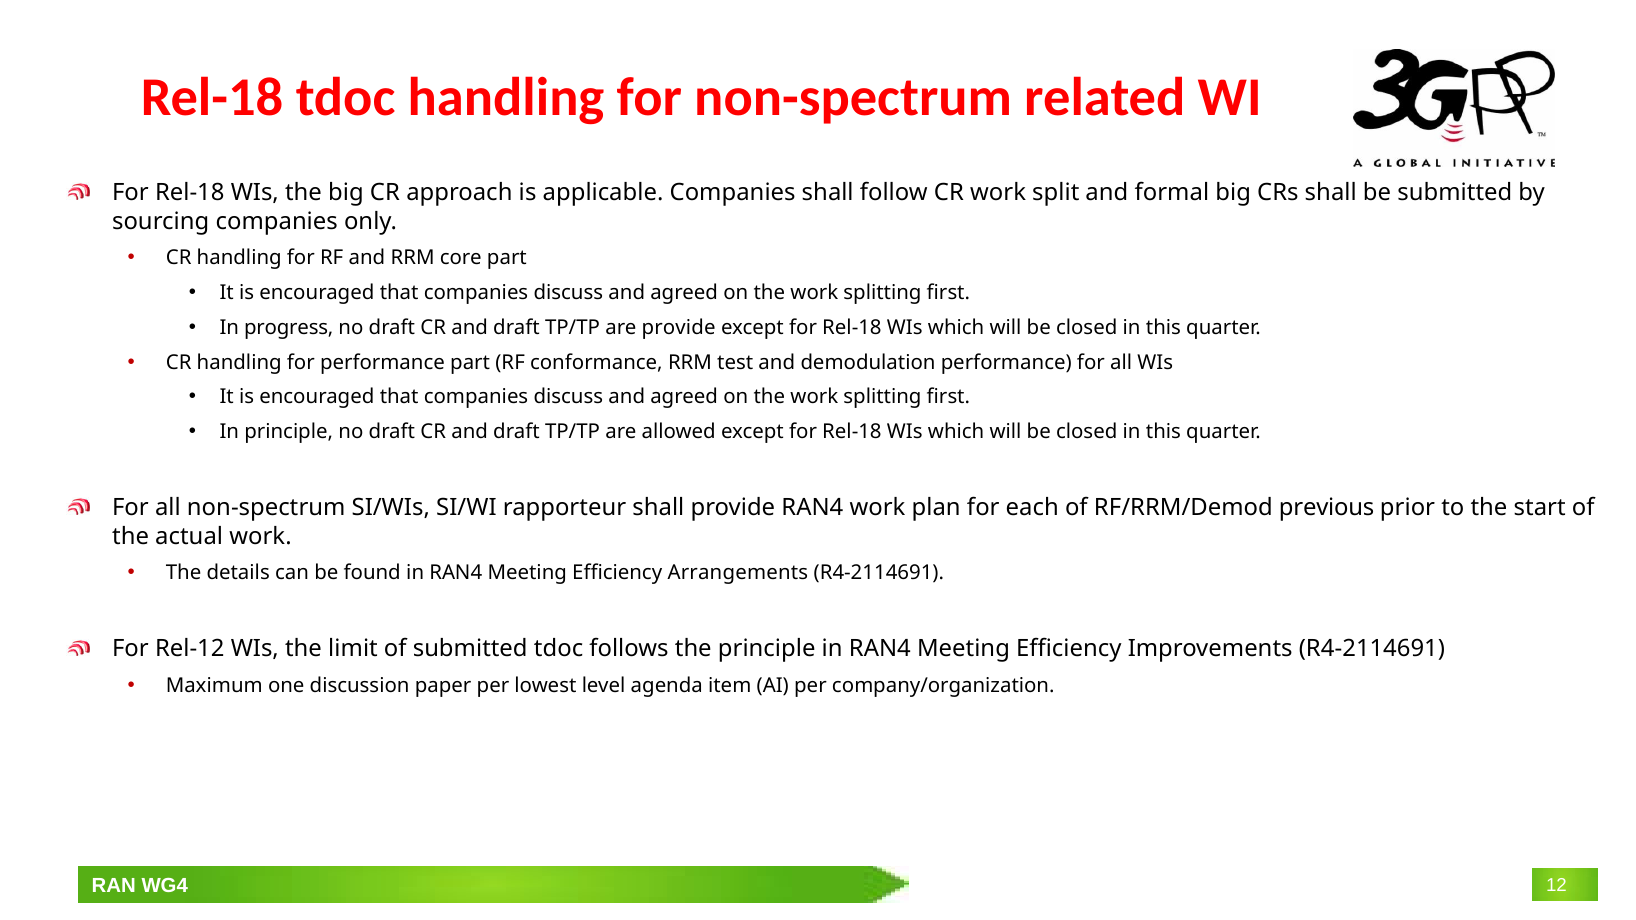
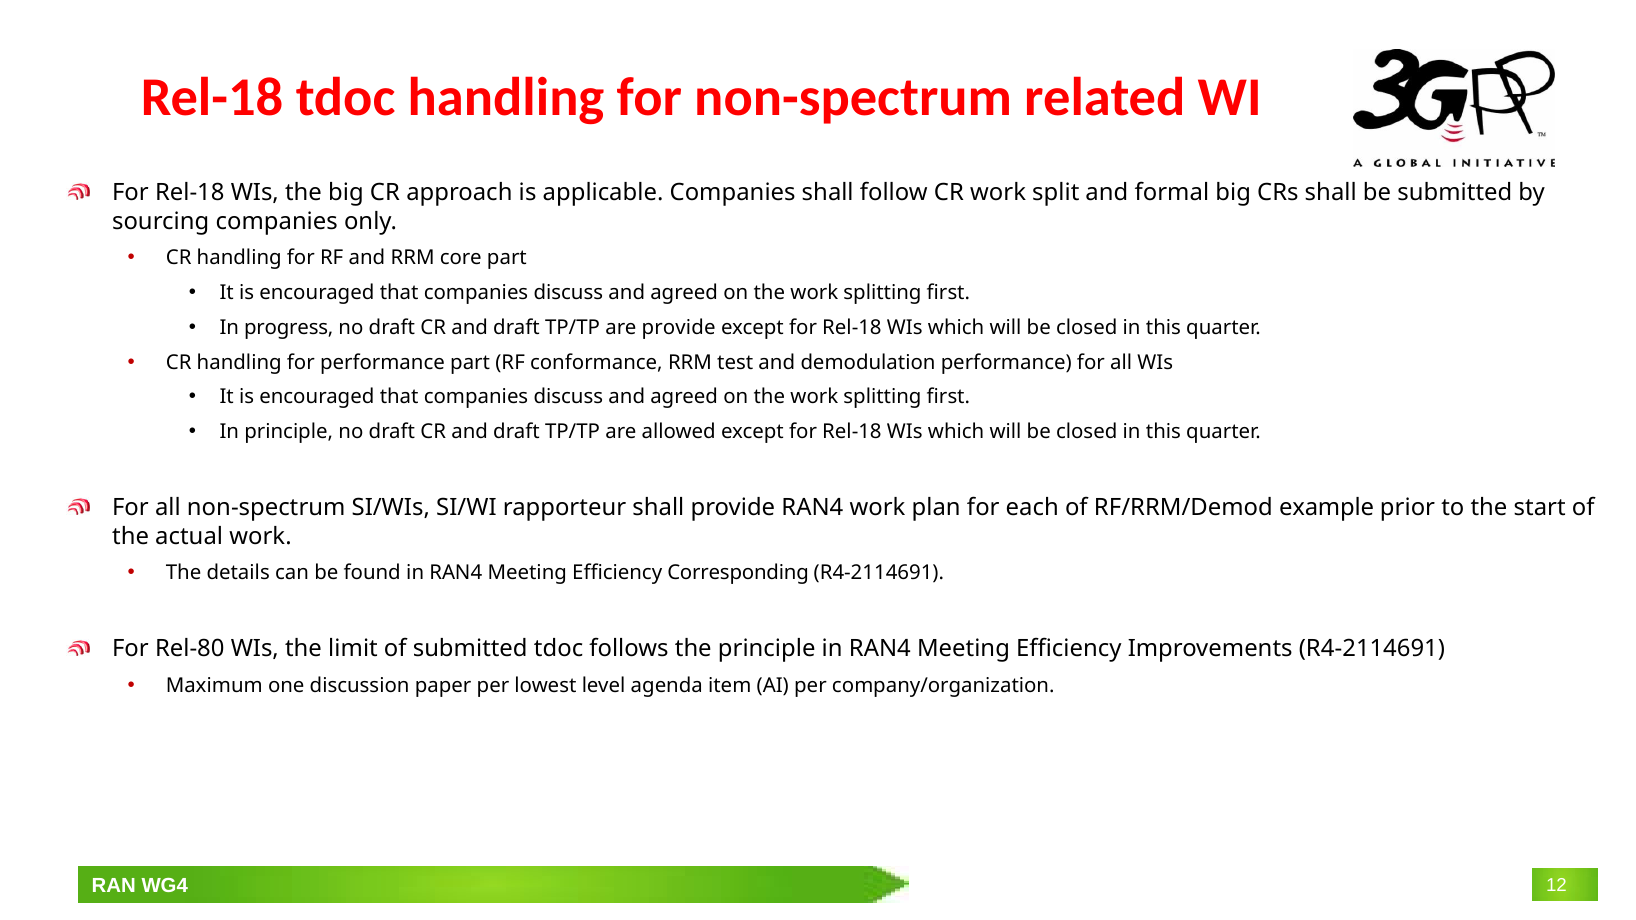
previous: previous -> example (1327, 508)
Arrangements: Arrangements -> Corresponding (738, 573)
Rel-12: Rel-12 -> Rel-80 (190, 649)
